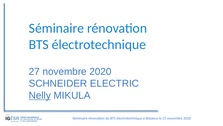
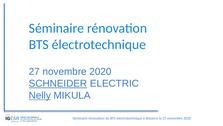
SCHNEIDER underline: none -> present (58, 83)
